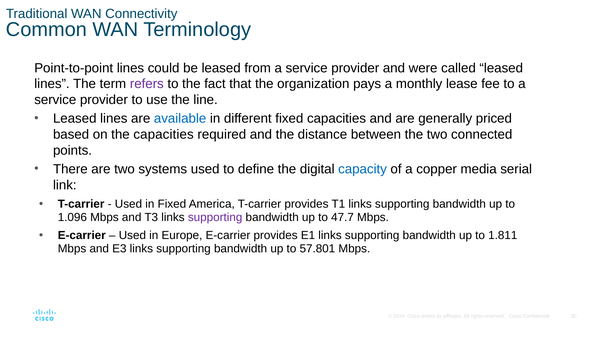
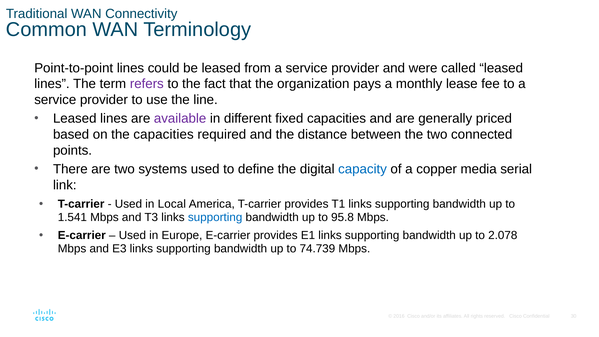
available colour: blue -> purple (180, 119)
in Fixed: Fixed -> Local (172, 204)
1.096: 1.096 -> 1.541 (72, 217)
supporting colour: purple -> blue (215, 217)
47.7: 47.7 -> 95.8 (343, 217)
1.811: 1.811 -> 2.078 (503, 235)
57.801: 57.801 -> 74.739 (317, 249)
